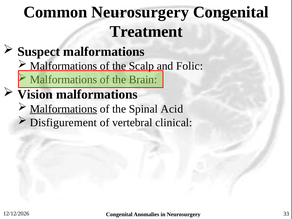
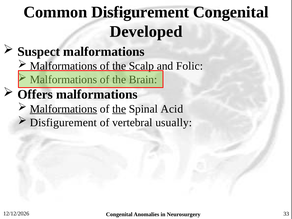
Common Neurosurgery: Neurosurgery -> Disfigurement (140, 12)
Treatment: Treatment -> Developed (146, 32)
Vision: Vision -> Offers (35, 94)
the underline: none -> present (119, 109)
clinical: clinical -> usually (174, 122)
